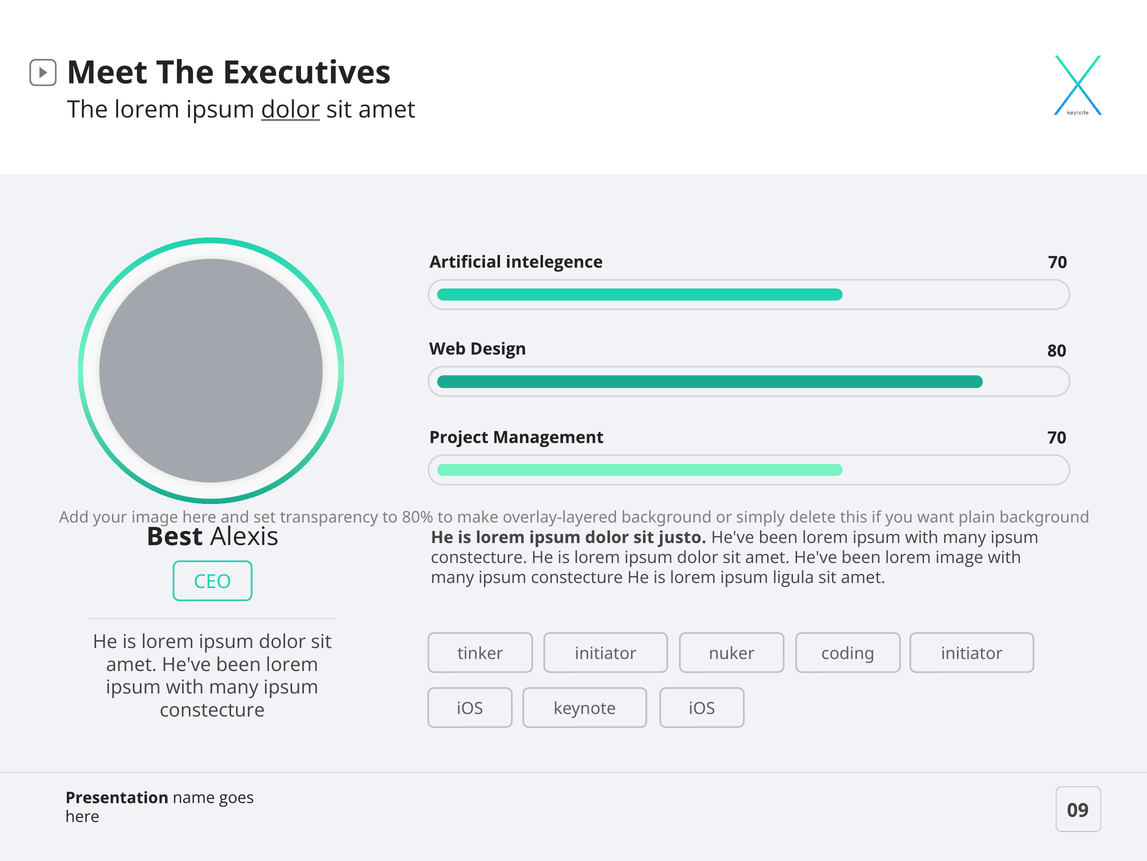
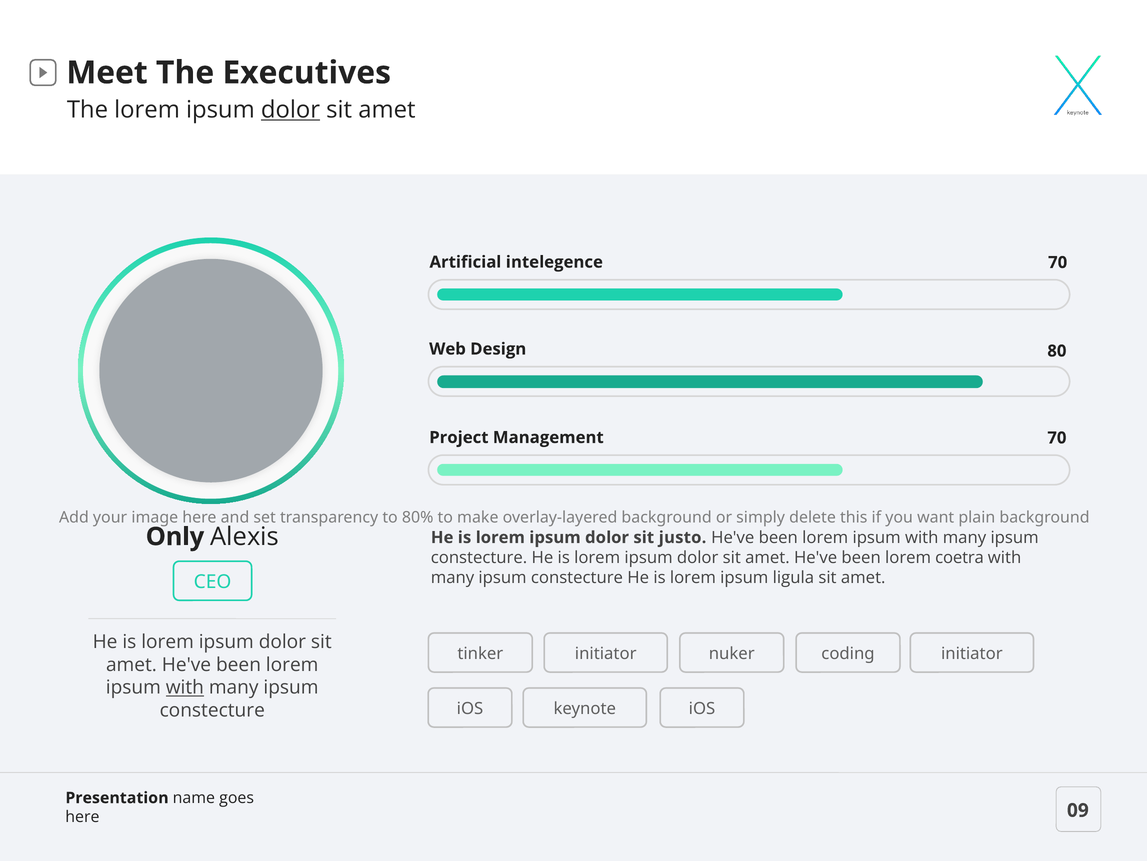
Best: Best -> Only (175, 536)
lorem image: image -> coetra (960, 557)
with underline: none -> present (185, 687)
